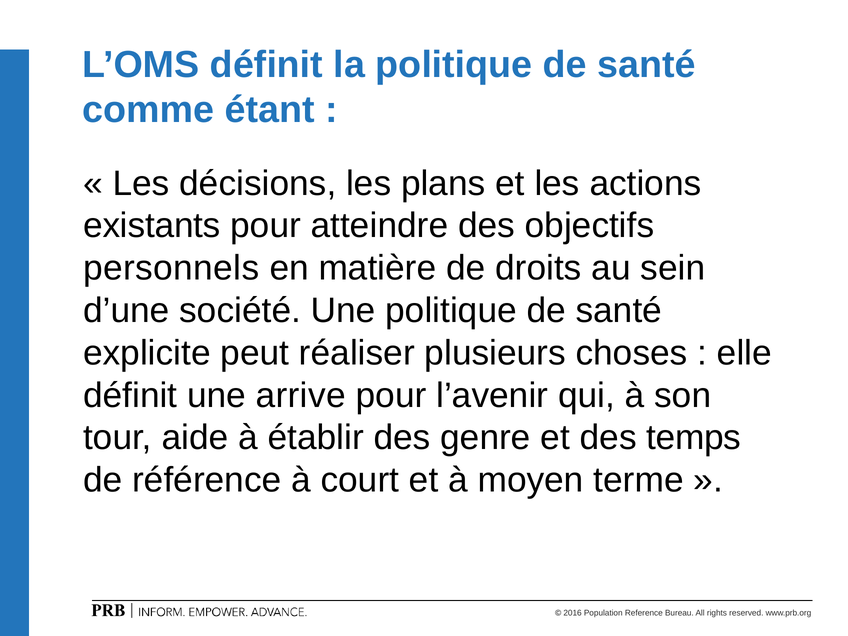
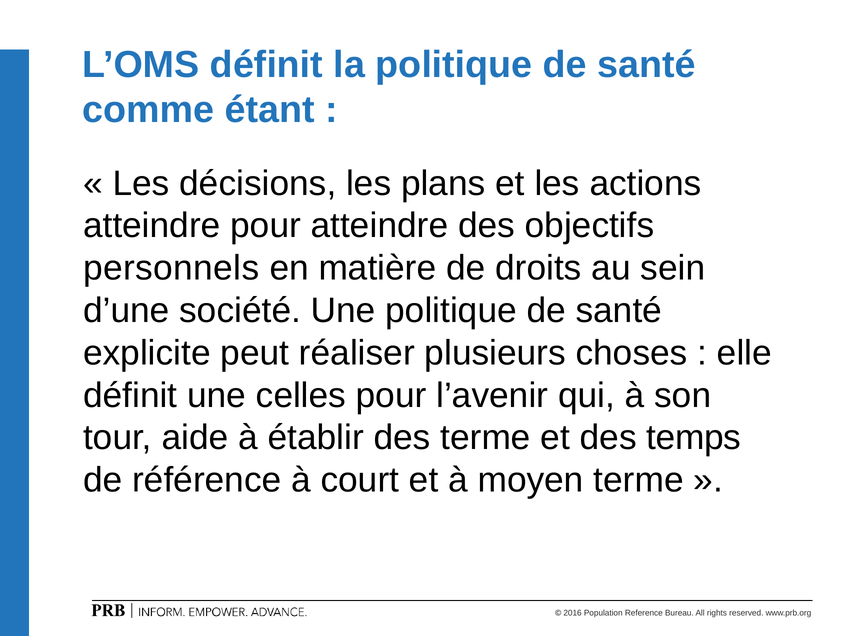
existants: existants -> atteindre (152, 226)
arrive: arrive -> celles (301, 395)
des genre: genre -> terme (485, 438)
